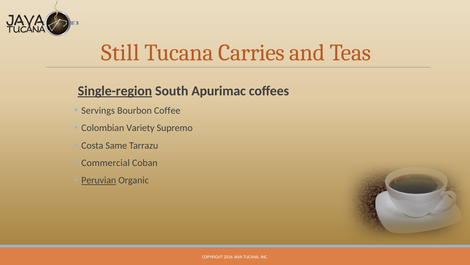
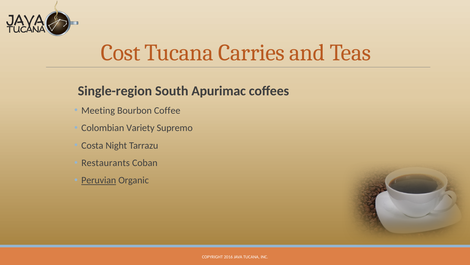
Still: Still -> Cost (121, 53)
Single-region underline: present -> none (115, 91)
Servings: Servings -> Meeting (98, 110)
Same: Same -> Night (116, 145)
Commercial: Commercial -> Restaurants (106, 163)
